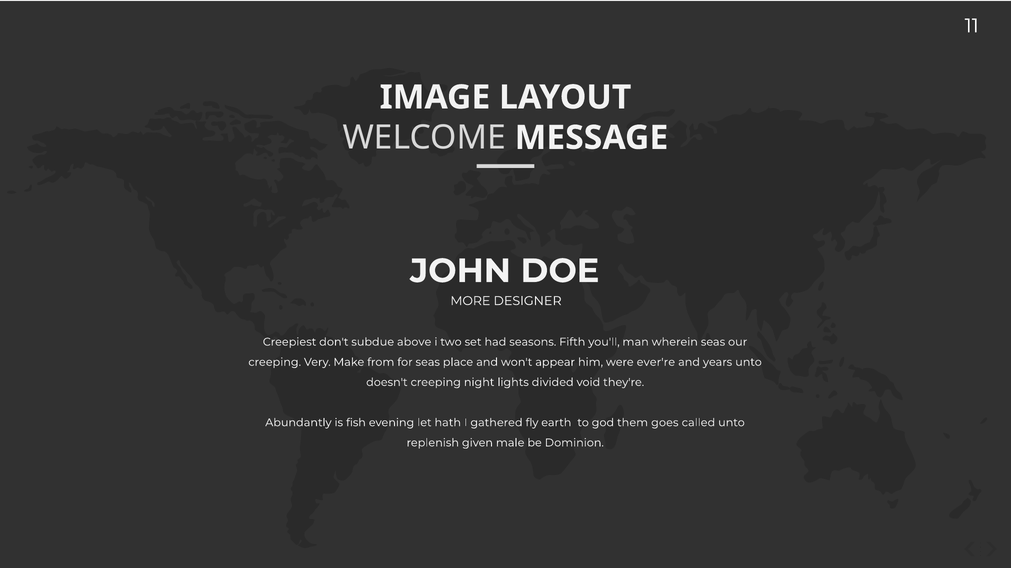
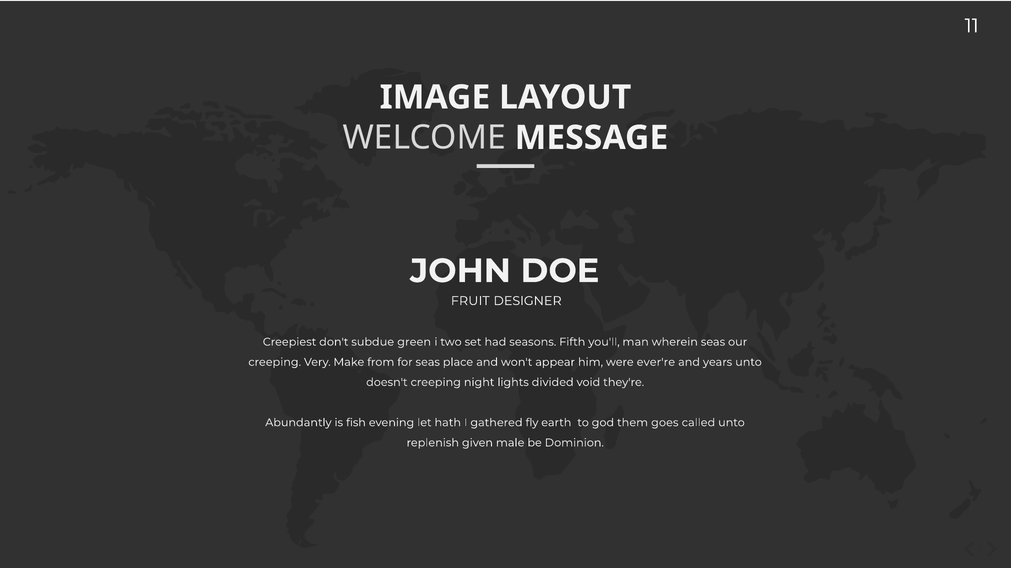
MORE: MORE -> FRUIT (470, 301)
above: above -> green (414, 342)
